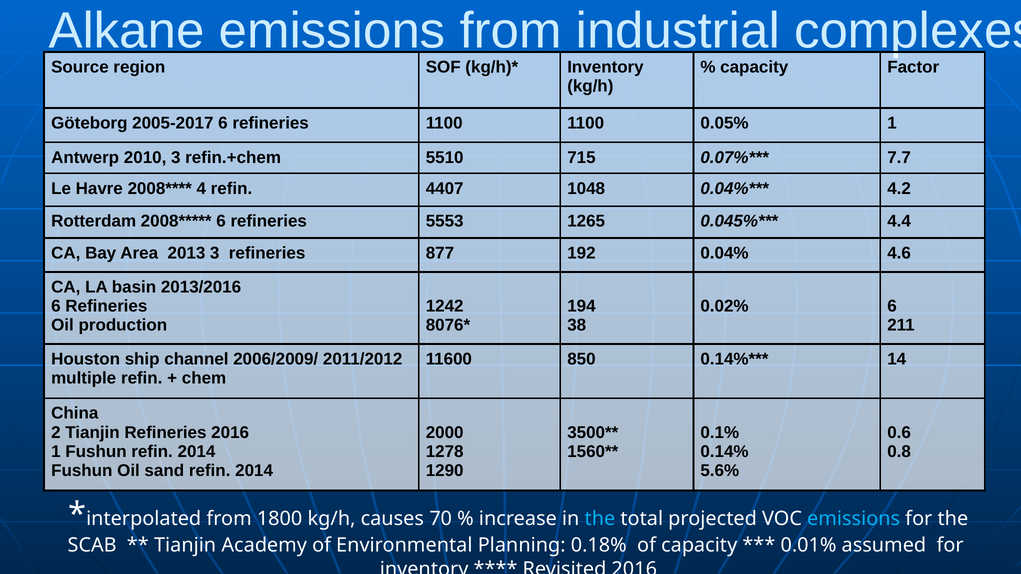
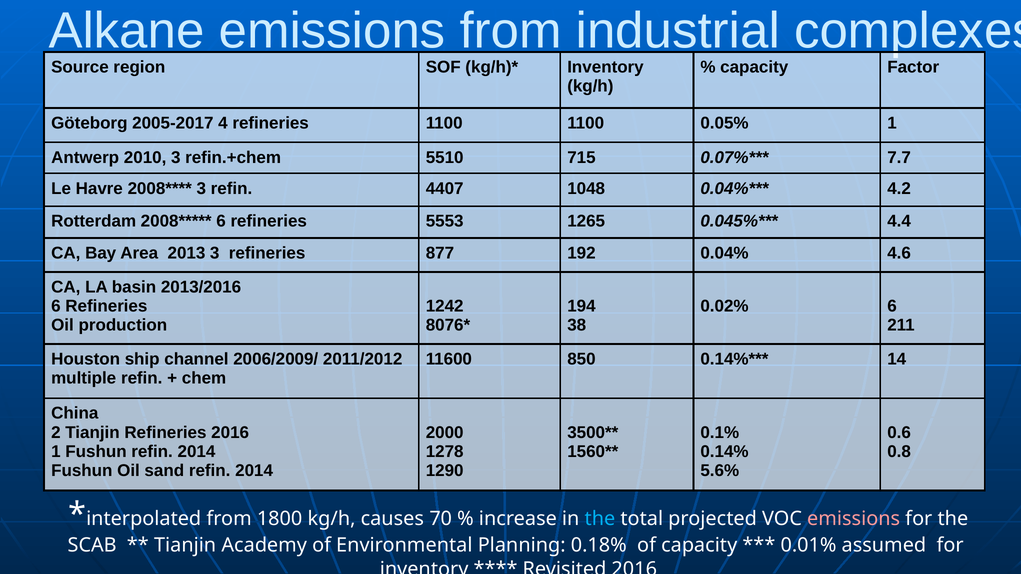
2005-2017 6: 6 -> 4 (223, 123)
4: 4 -> 3 (201, 189)
emissions colour: light blue -> pink (854, 519)
